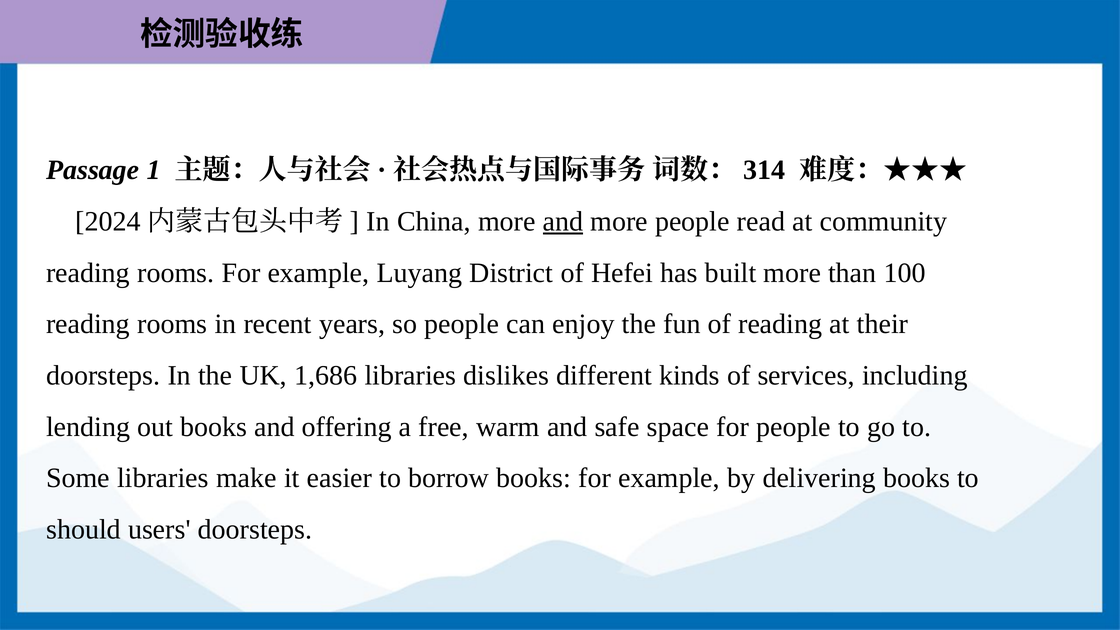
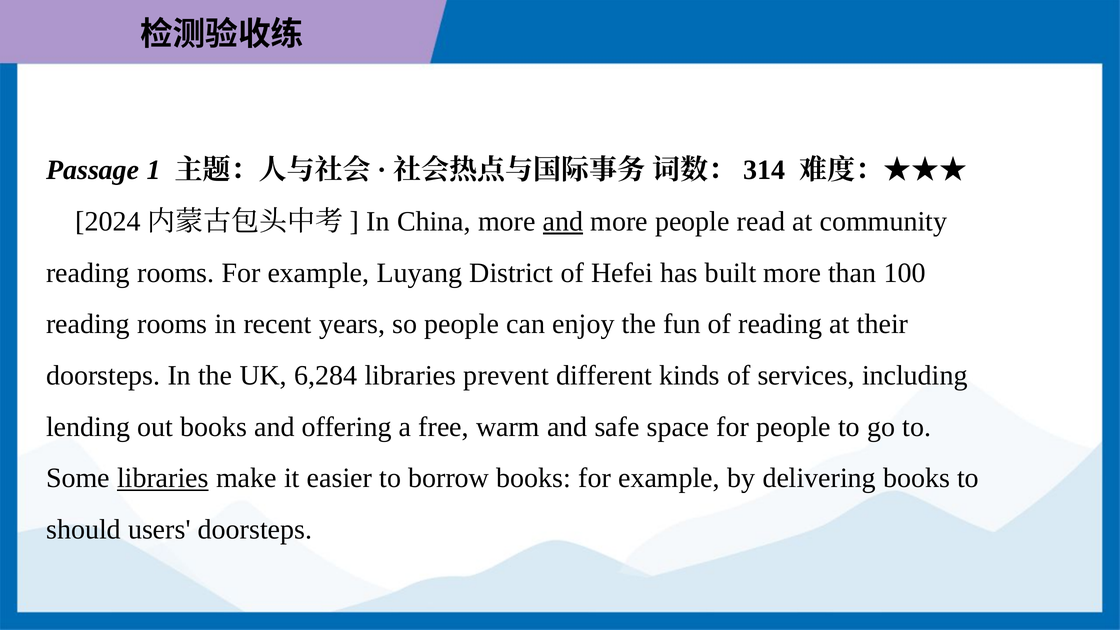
1,686: 1,686 -> 6,284 (326, 375)
dislikes: dislikes -> prevent (506, 375)
libraries underline: none -> present (163, 478)
